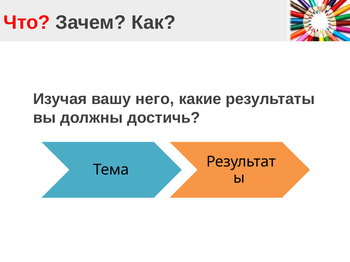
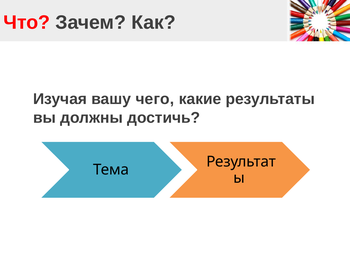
него: него -> чего (155, 99)
